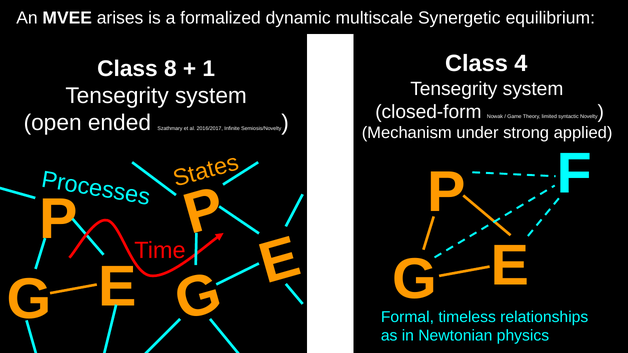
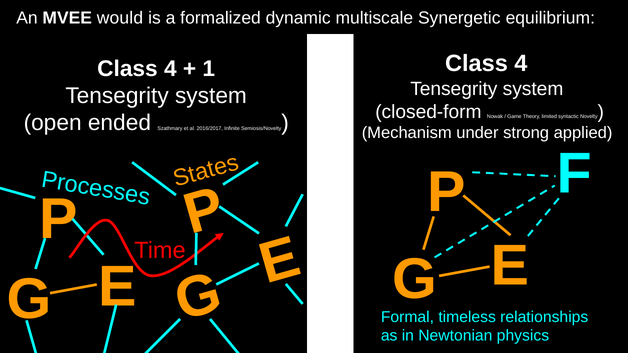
arises: arises -> would (120, 18)
8: 8 -> 4 (170, 69)
